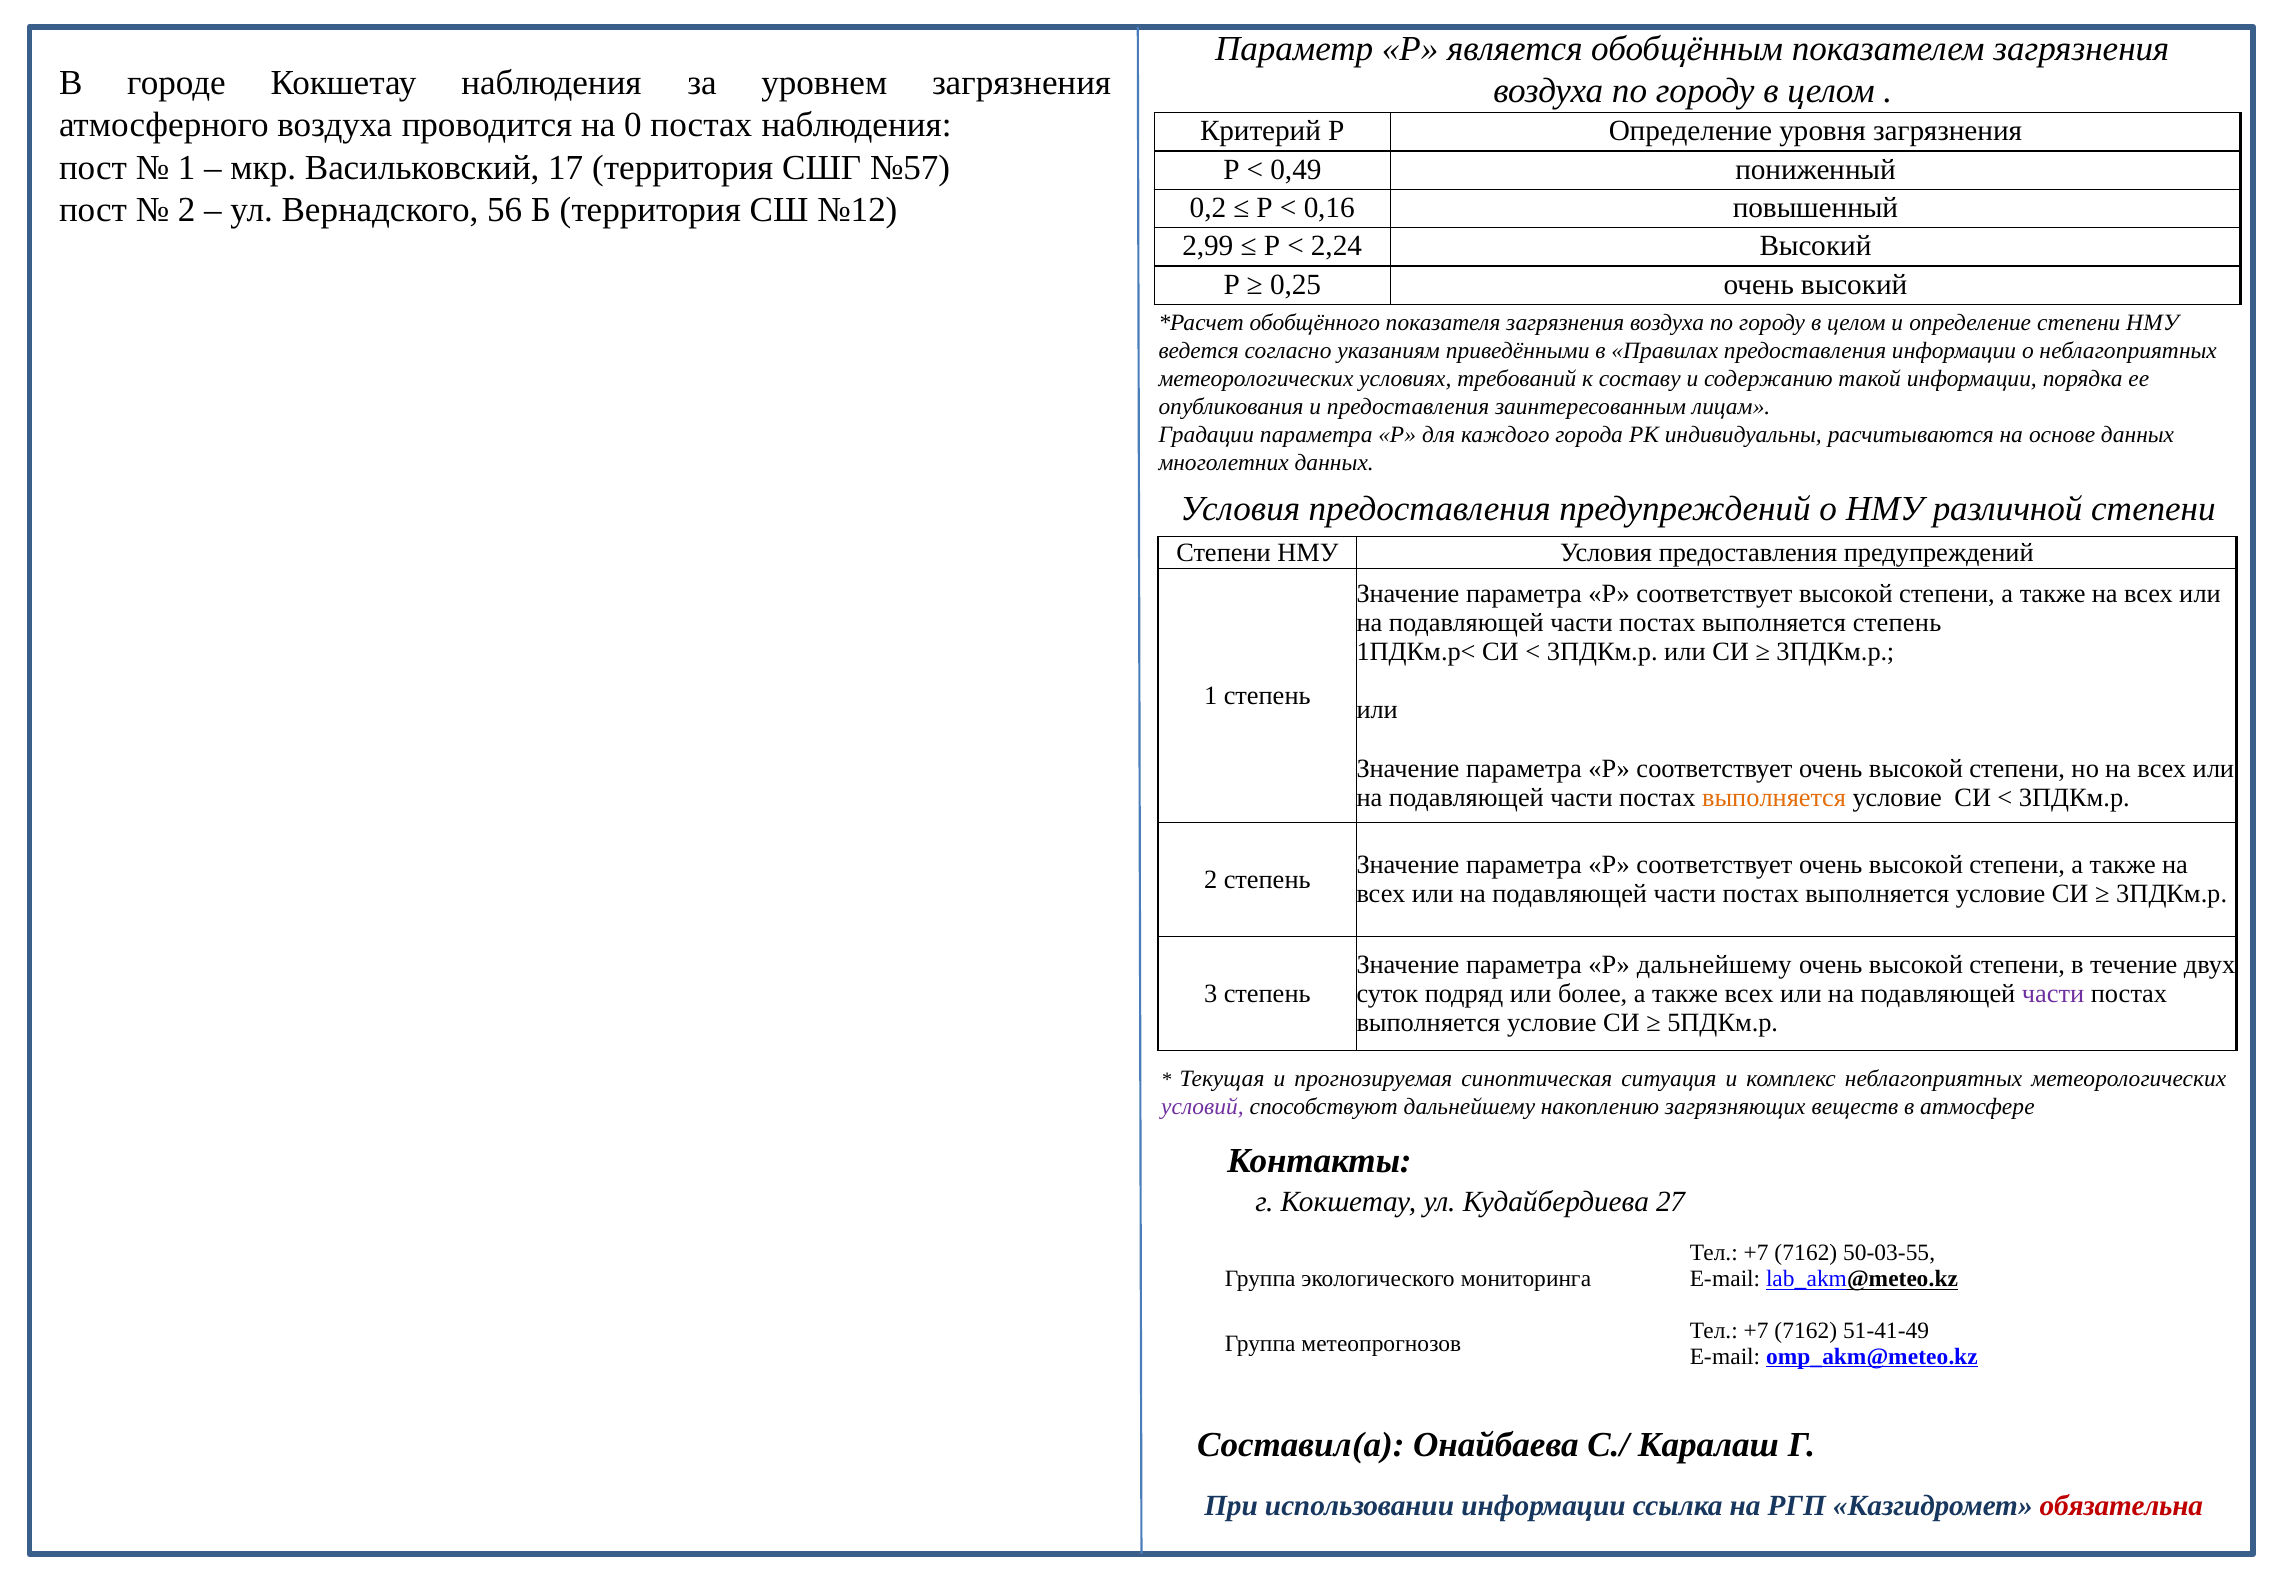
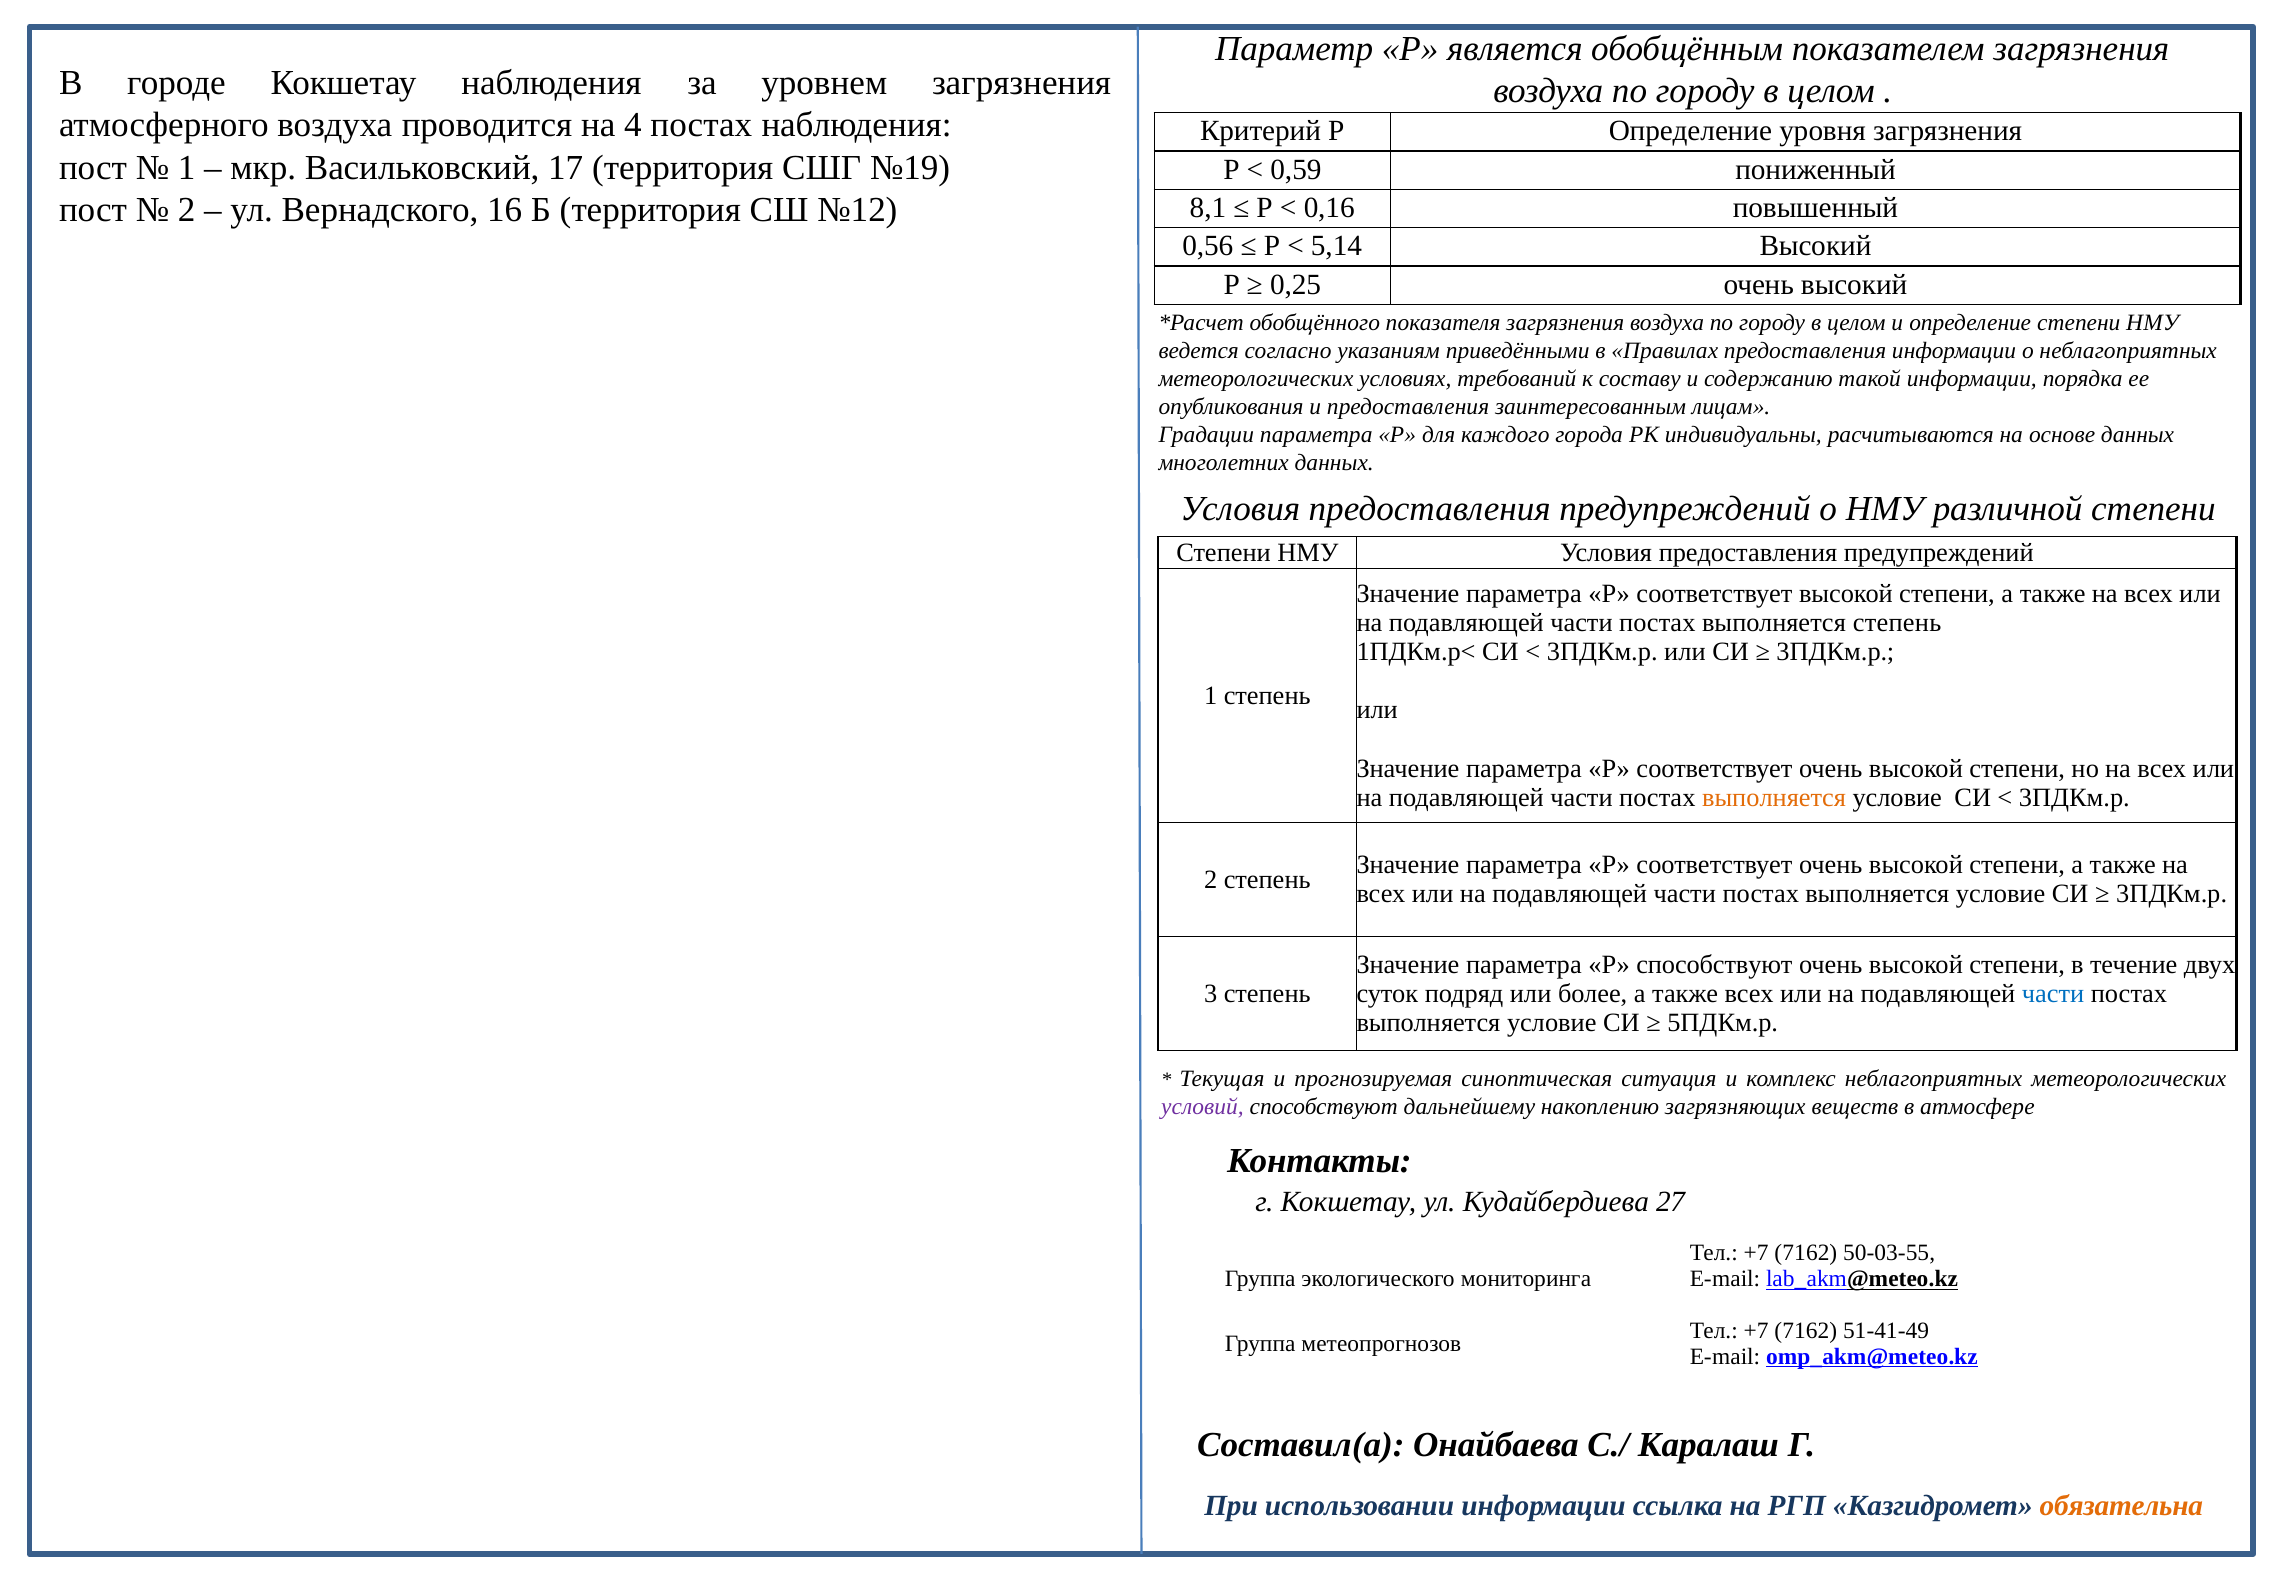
0: 0 -> 4 (633, 125)
№57: №57 -> №19 (910, 167)
0,49: 0,49 -> 0,59 (1296, 170)
56: 56 -> 16 (505, 210)
0,2: 0,2 -> 8,1 (1208, 208)
2,99: 2,99 -> 0,56 (1208, 246)
2,24: 2,24 -> 5,14 (1336, 246)
Р дальнейшему: дальнейшему -> способствуют (1714, 964)
части colour: purple -> blue (2053, 993)
обязательна colour: red -> orange (2121, 1505)
